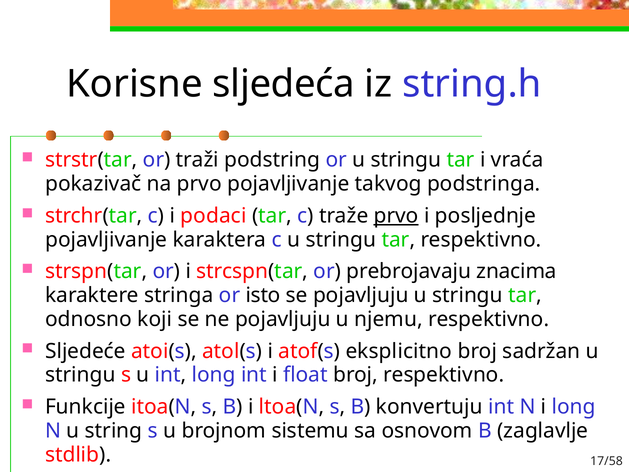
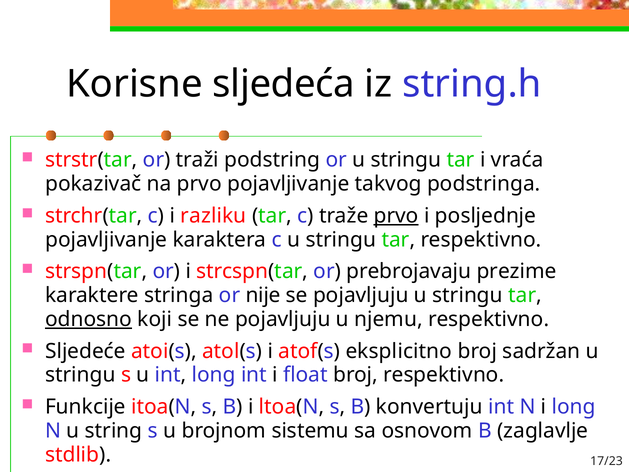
podaci: podaci -> razliku (213, 216)
znacima: znacima -> prezime (516, 271)
isto: isto -> nije (263, 295)
odnosno underline: none -> present (89, 319)
17/58: 17/58 -> 17/23 (606, 461)
